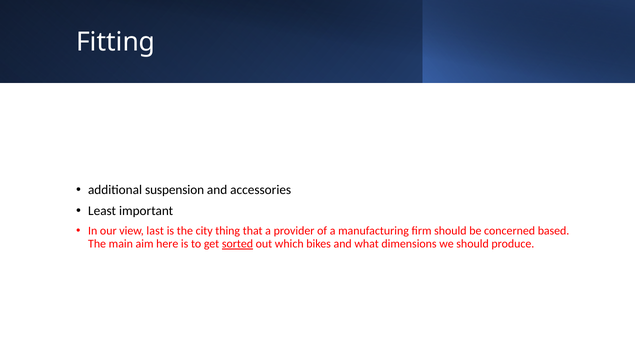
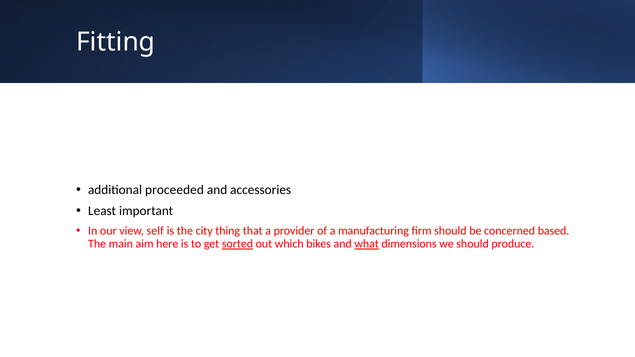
suspension: suspension -> proceeded (174, 190)
last: last -> self (155, 231)
what underline: none -> present (367, 244)
